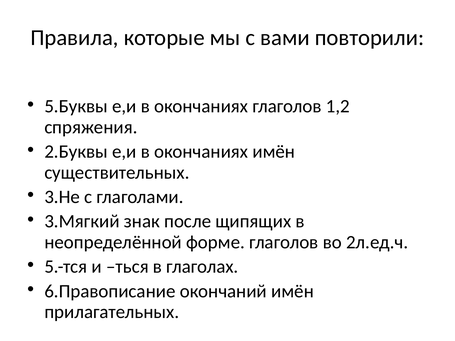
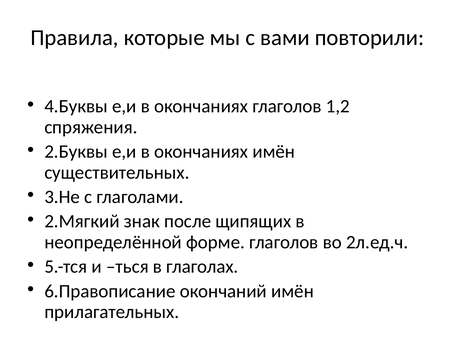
5.Буквы: 5.Буквы -> 4.Буквы (76, 106)
3.Мягкий: 3.Мягкий -> 2.Мягкий (82, 222)
